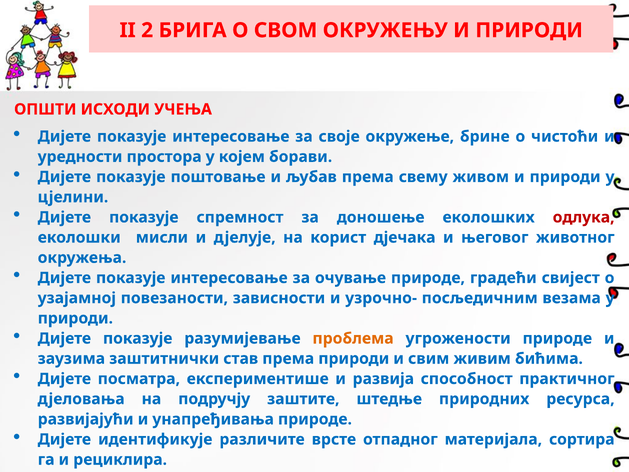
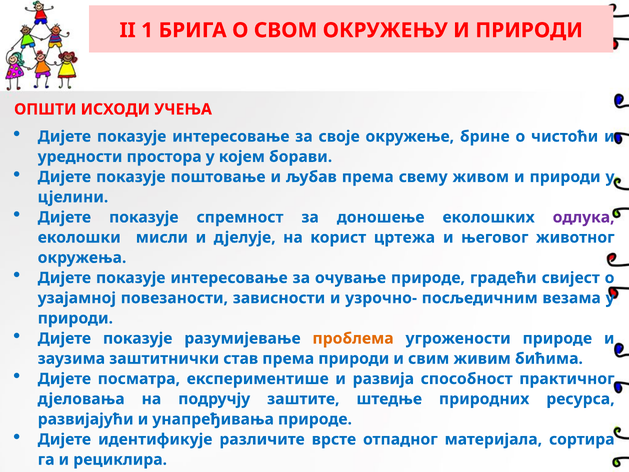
2: 2 -> 1 (147, 30)
одлука colour: red -> purple (584, 217)
дјечака: дјечака -> цртежа (404, 237)
